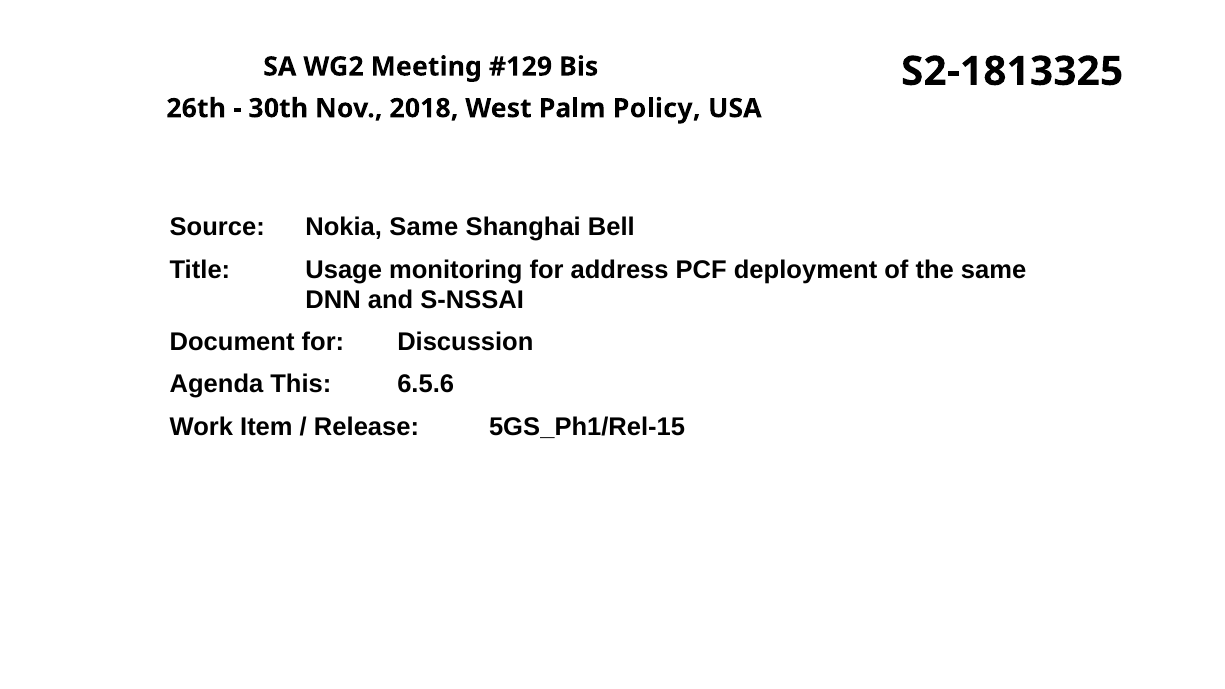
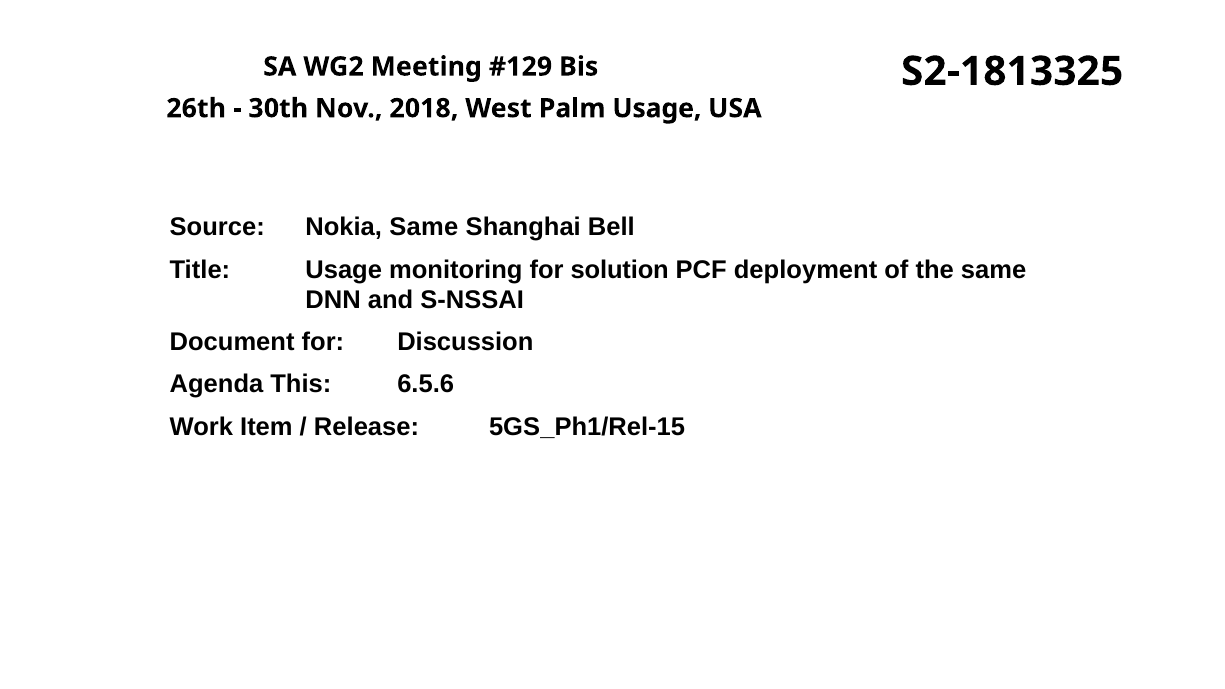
Palm Policy: Policy -> Usage (657, 108)
address: address -> solution (620, 270)
